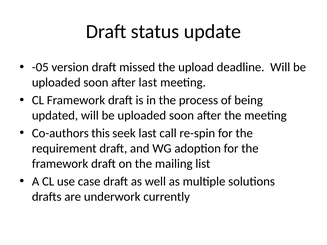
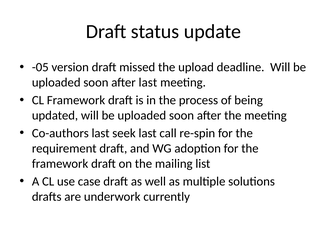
Co-authors this: this -> last (101, 133)
